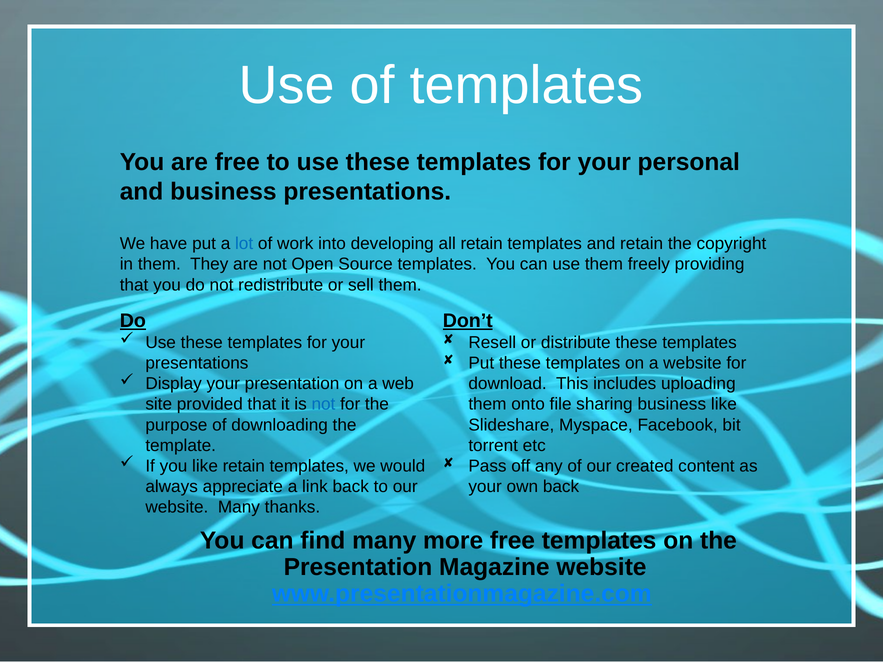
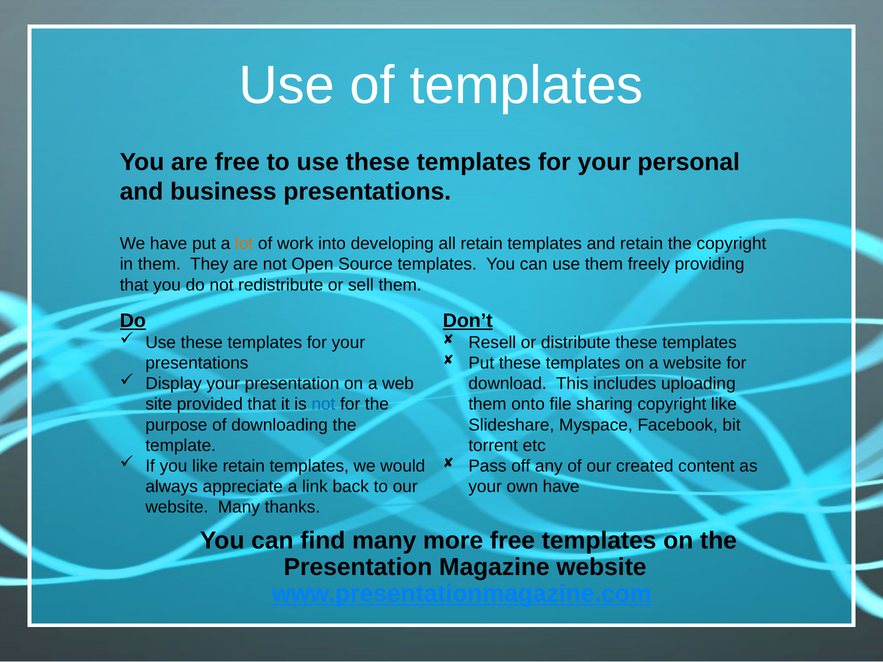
lot colour: blue -> orange (244, 244)
sharing business: business -> copyright (672, 404)
own back: back -> have (561, 487)
